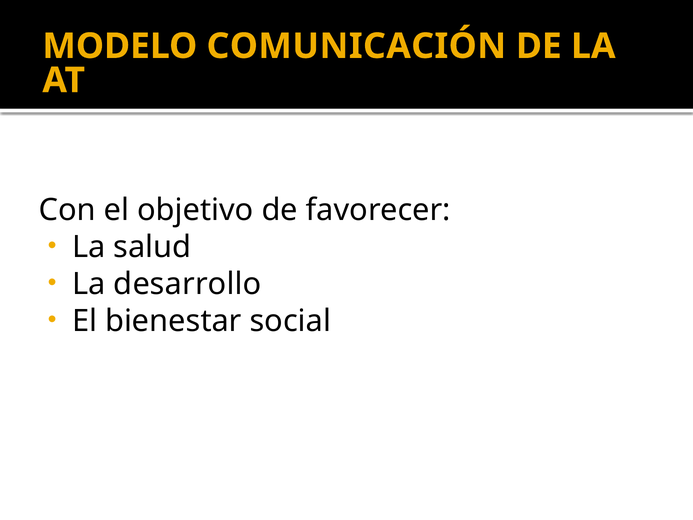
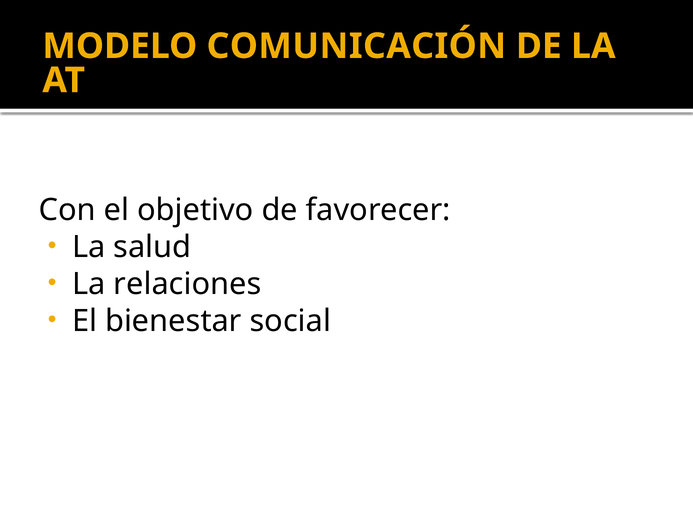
desarrollo: desarrollo -> relaciones (187, 284)
